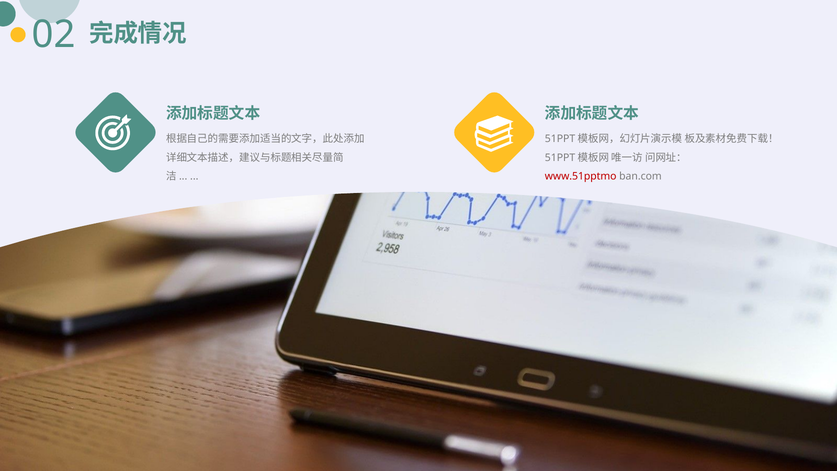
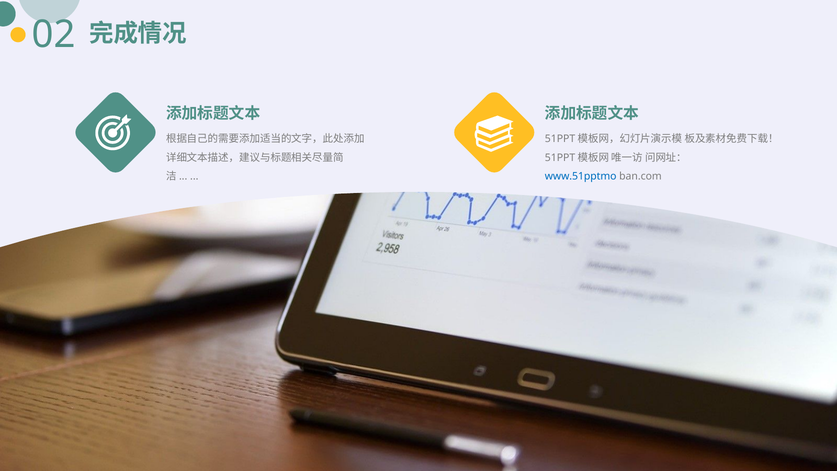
www.51pptmo colour: red -> blue (581, 176)
